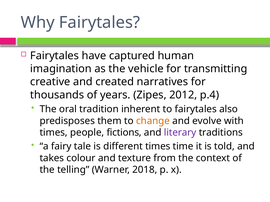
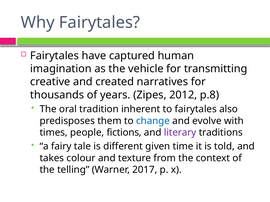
p.4: p.4 -> p.8 (210, 95)
change colour: orange -> blue (153, 121)
different times: times -> given (158, 147)
2018: 2018 -> 2017 (145, 170)
